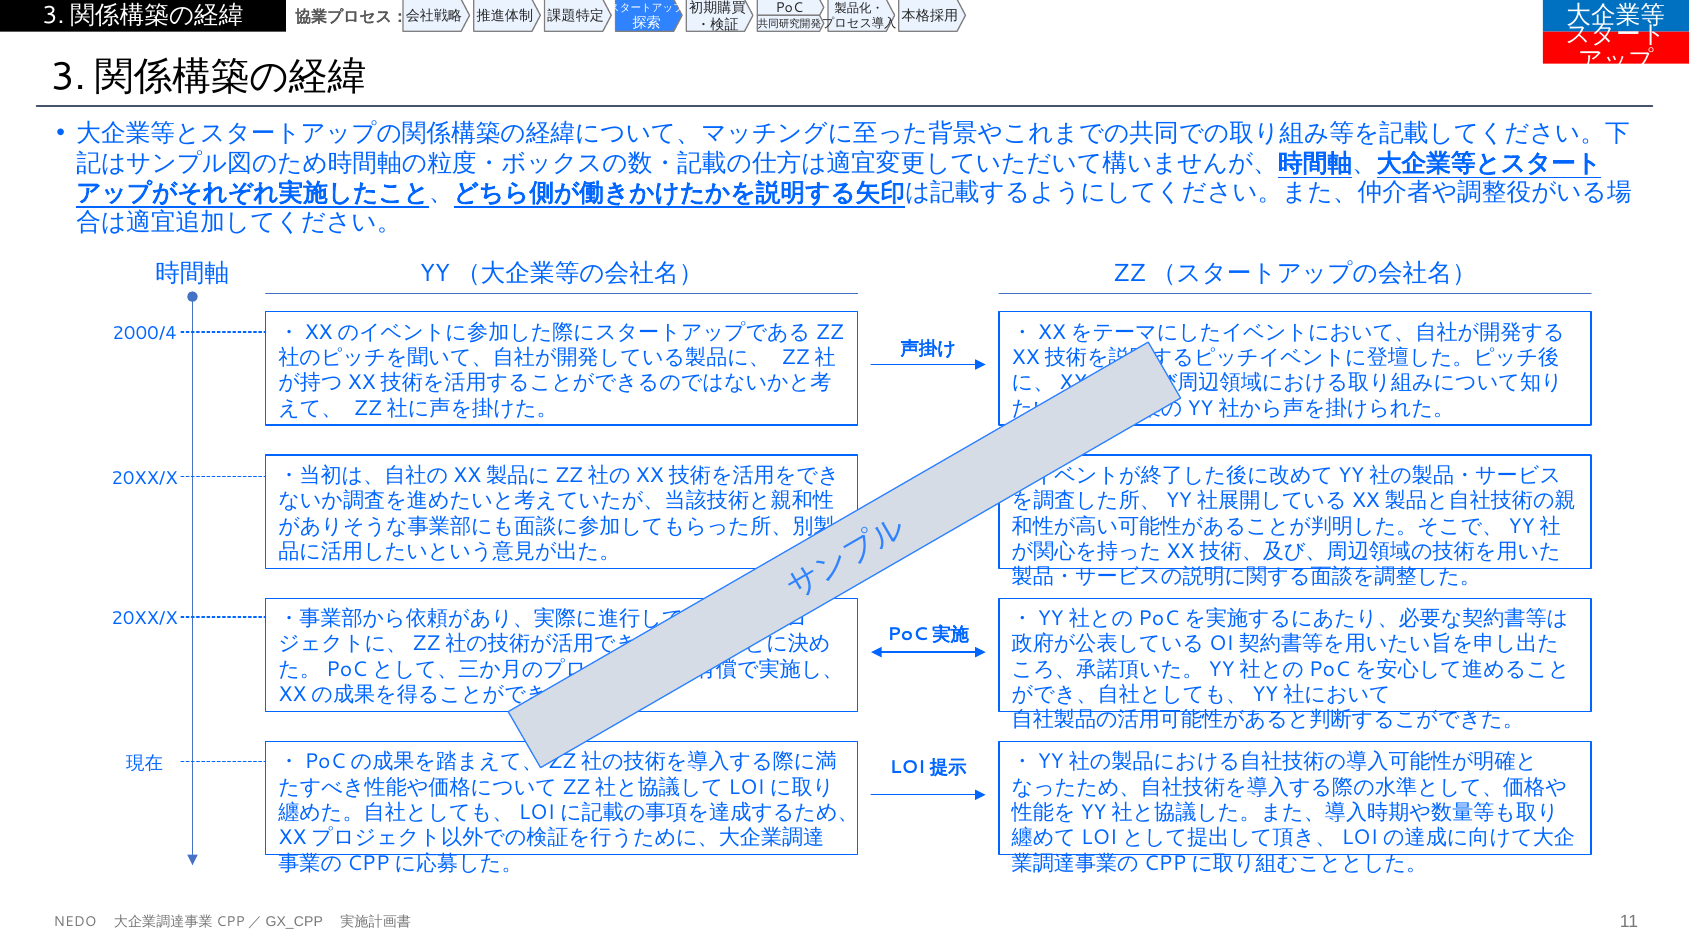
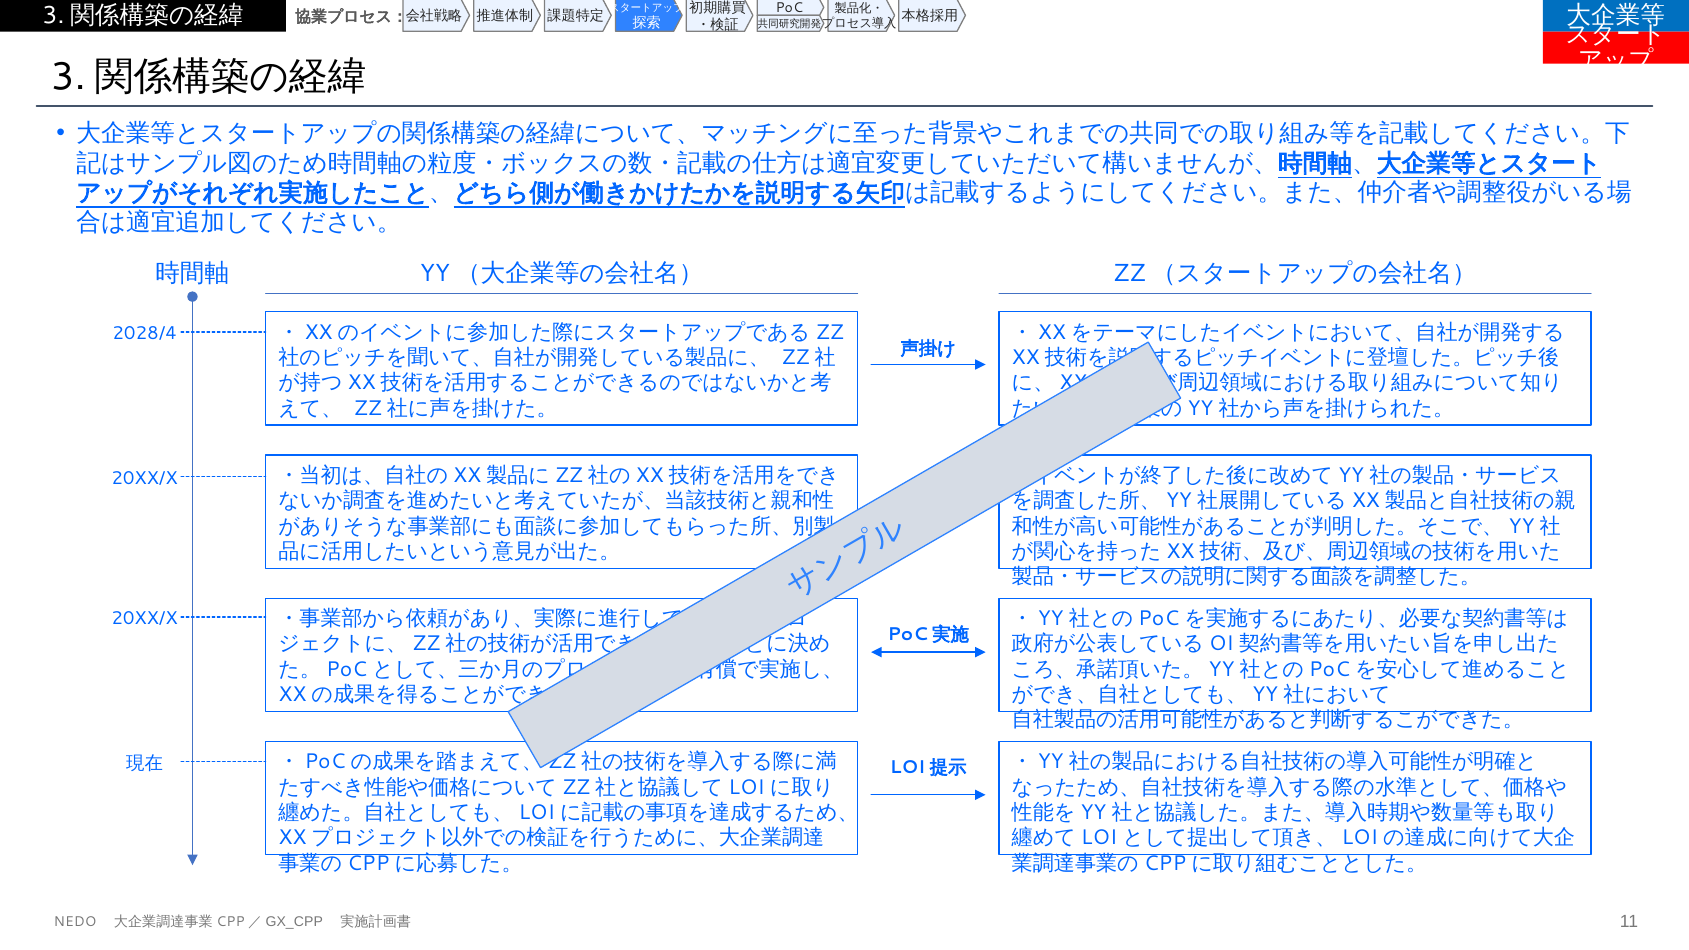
2000/4: 2000/4 -> 2028/4 (145, 333)
